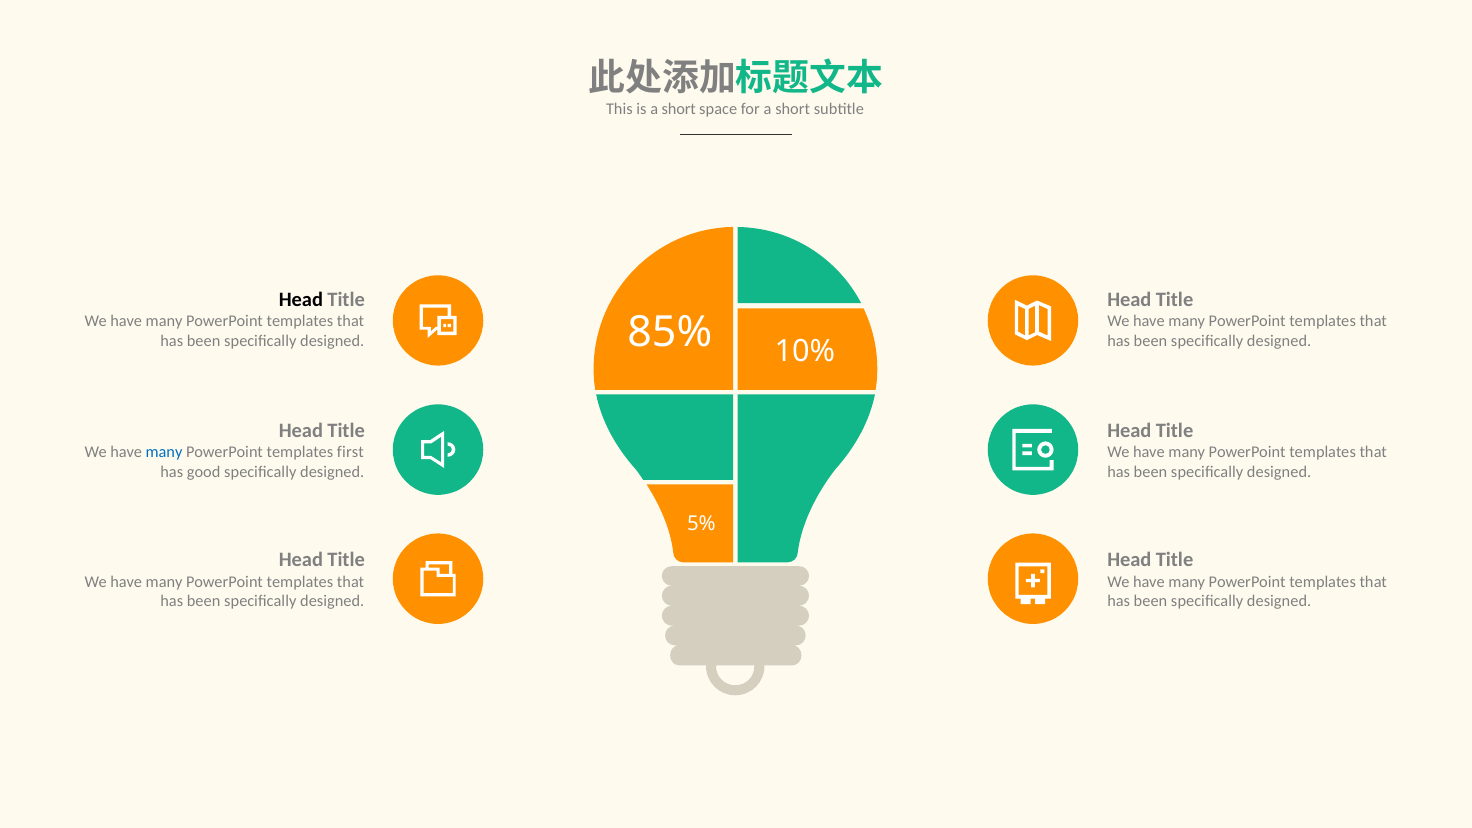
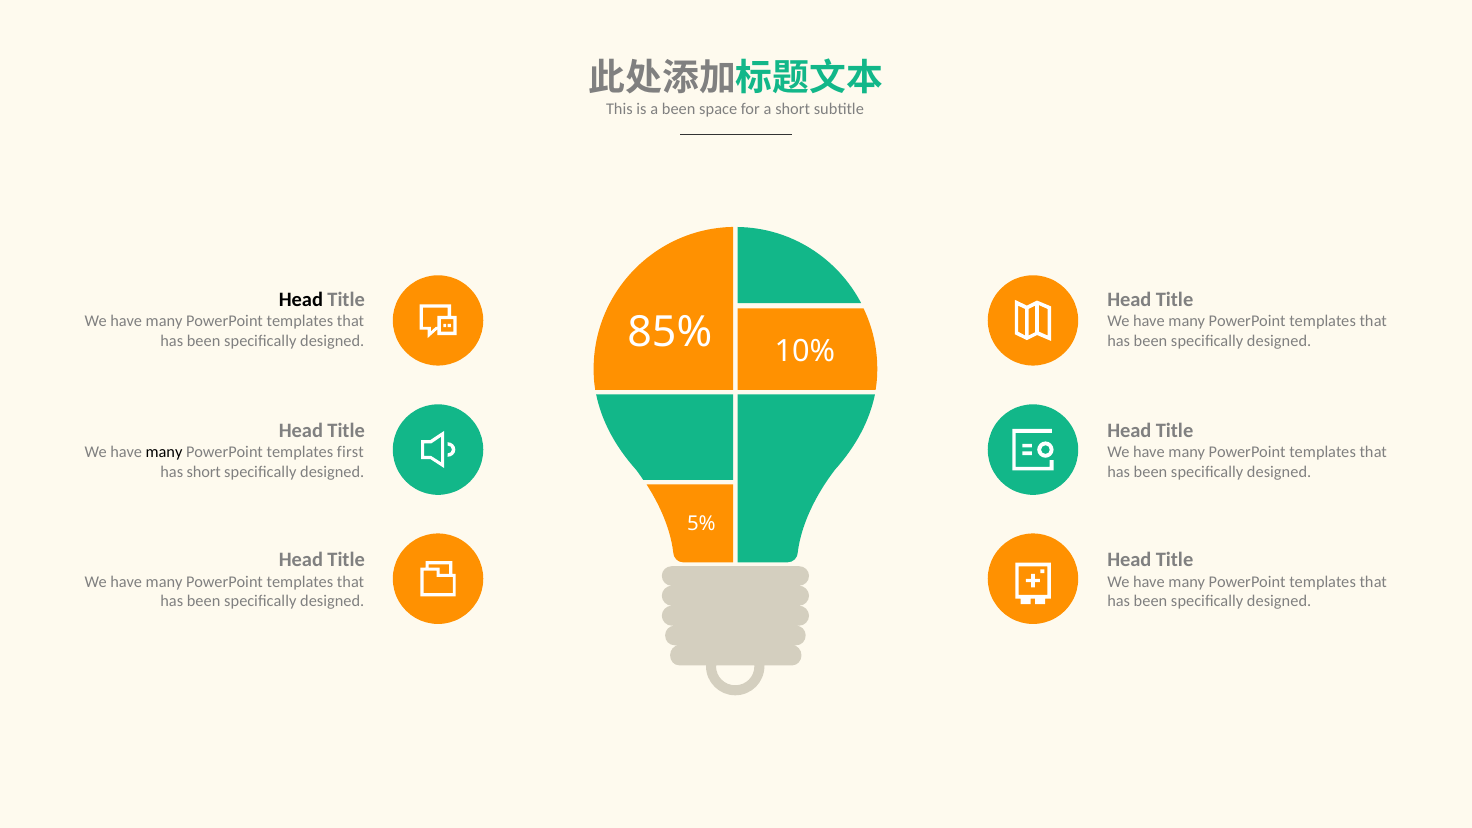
is a short: short -> been (679, 110)
many colour: blue -> black (164, 452)
has good: good -> short (204, 472)
